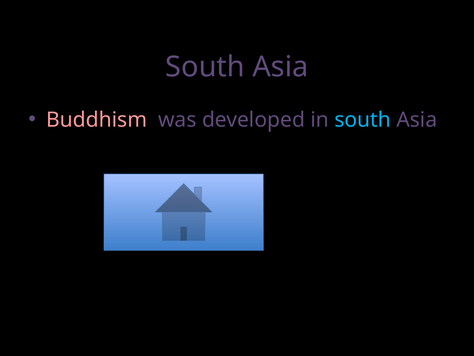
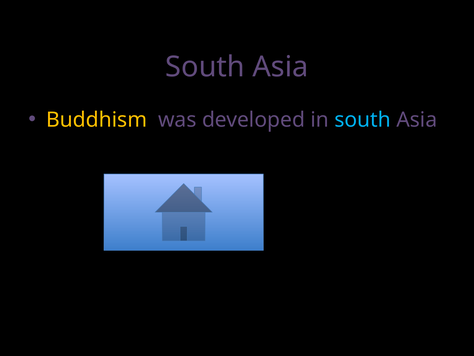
Buddhism colour: pink -> yellow (97, 120)
